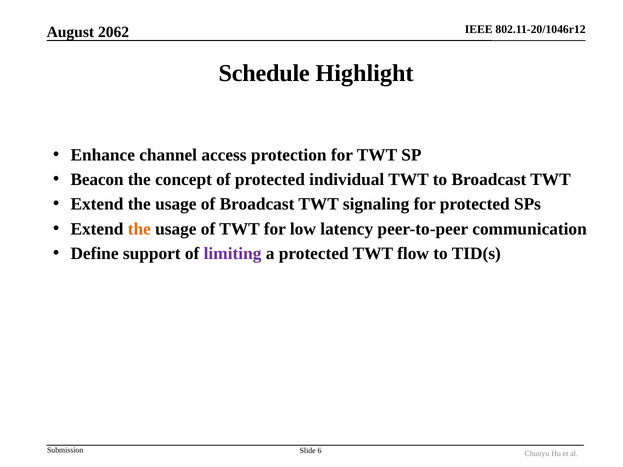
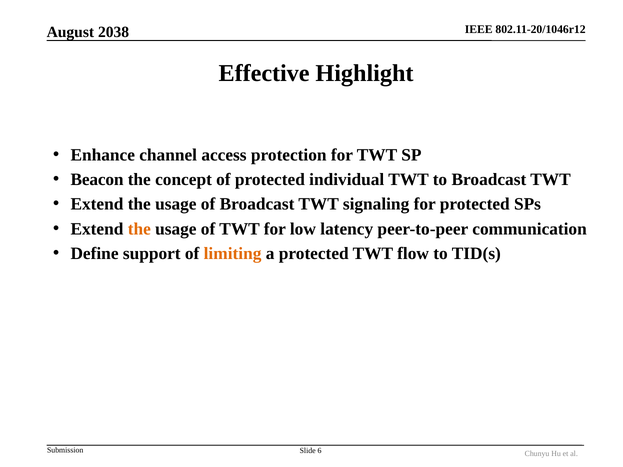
2062: 2062 -> 2038 (114, 32)
Schedule: Schedule -> Effective (264, 73)
limiting colour: purple -> orange (233, 254)
